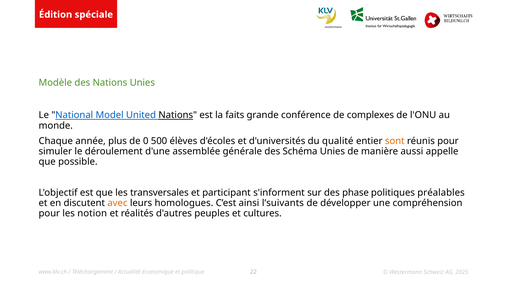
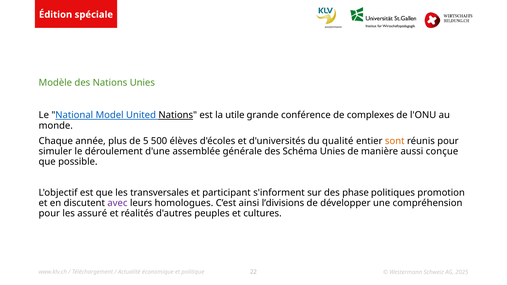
faits: faits -> utile (235, 115)
0: 0 -> 5 (146, 141)
appelle: appelle -> conçue (442, 151)
préalables: préalables -> promotion (441, 193)
avec colour: orange -> purple (117, 203)
l’suivants: l’suivants -> l’divisions (283, 203)
notion: notion -> assuré (92, 213)
